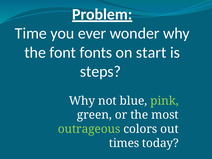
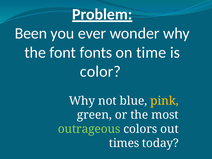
Time: Time -> Been (31, 33)
start: start -> time (151, 52)
steps: steps -> color (100, 72)
pink colour: light green -> yellow (164, 101)
